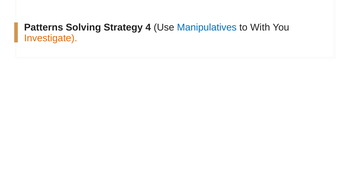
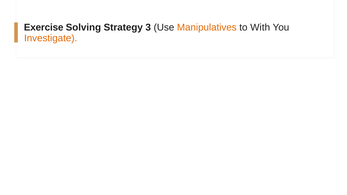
Patterns: Patterns -> Exercise (44, 28)
4: 4 -> 3 (148, 28)
Manipulatives colour: blue -> orange (207, 28)
